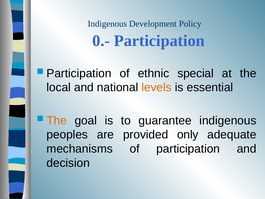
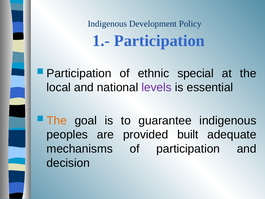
0.-: 0.- -> 1.- (101, 41)
levels colour: orange -> purple (157, 87)
only: only -> built (188, 135)
